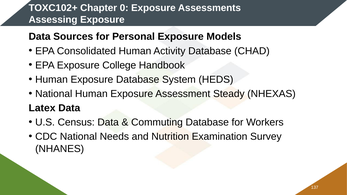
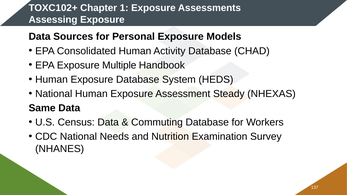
0: 0 -> 1 (124, 8)
College: College -> Multiple (119, 65)
Latex: Latex -> Same (42, 108)
